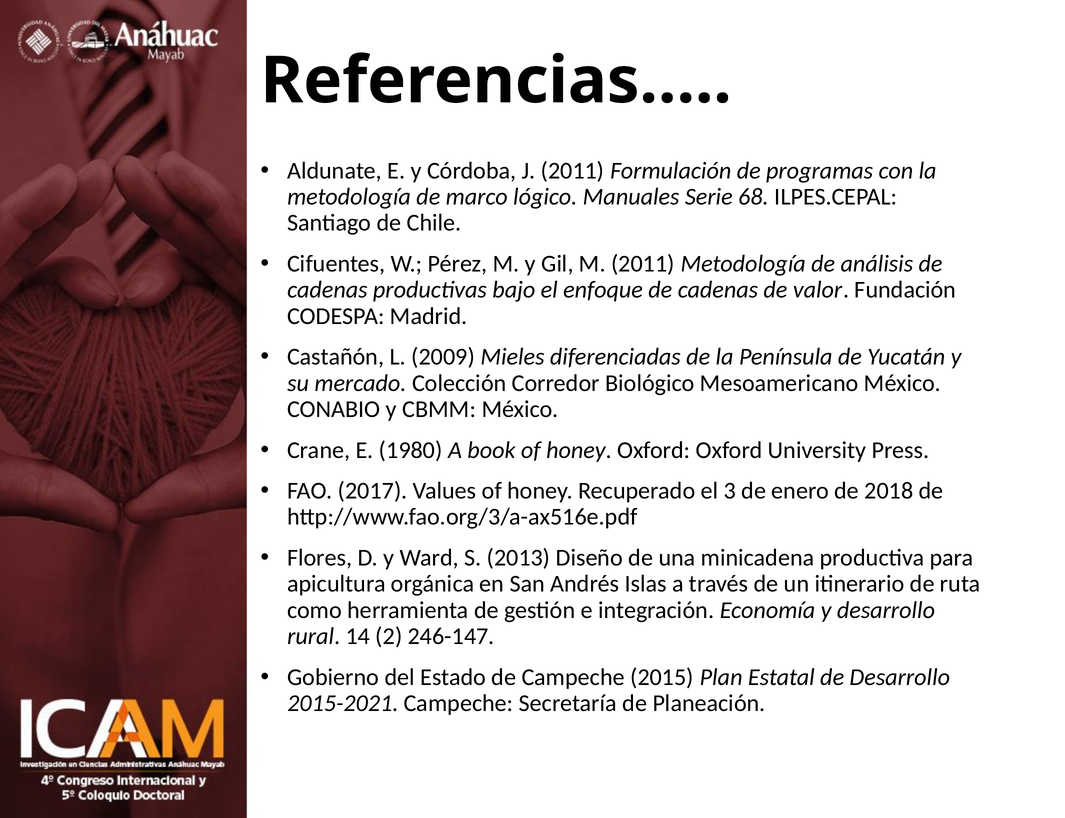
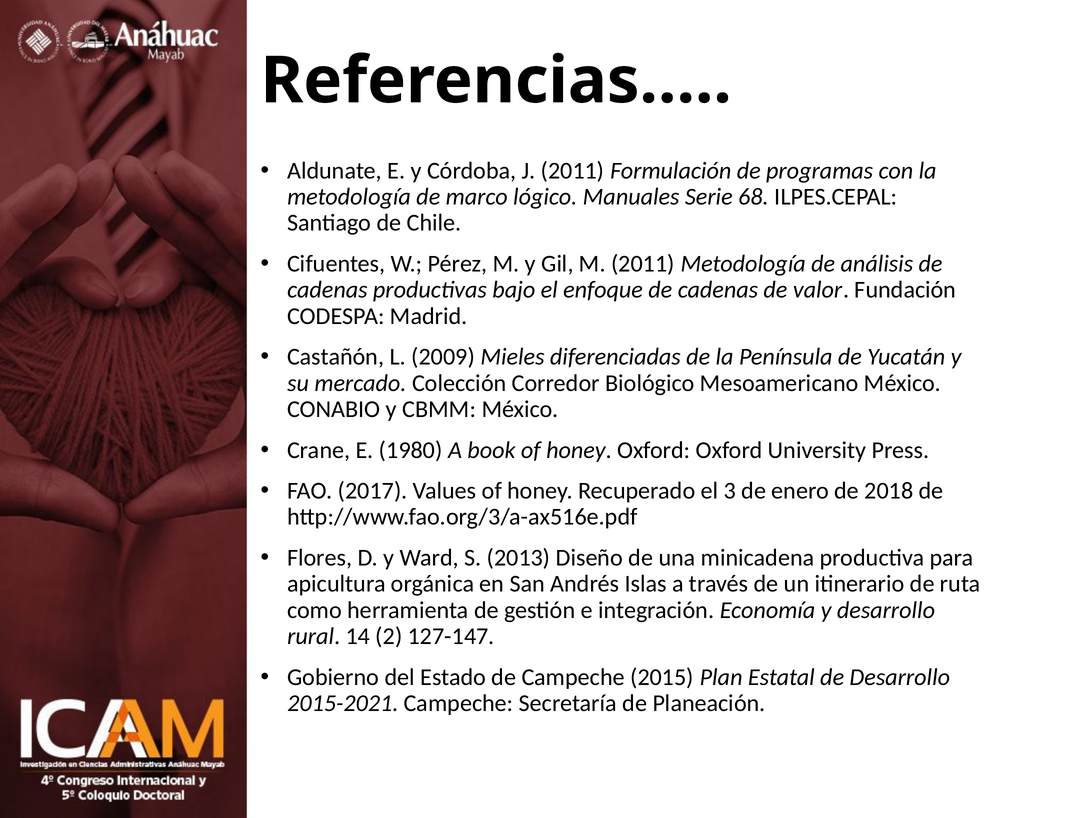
246-147: 246-147 -> 127-147 (451, 636)
